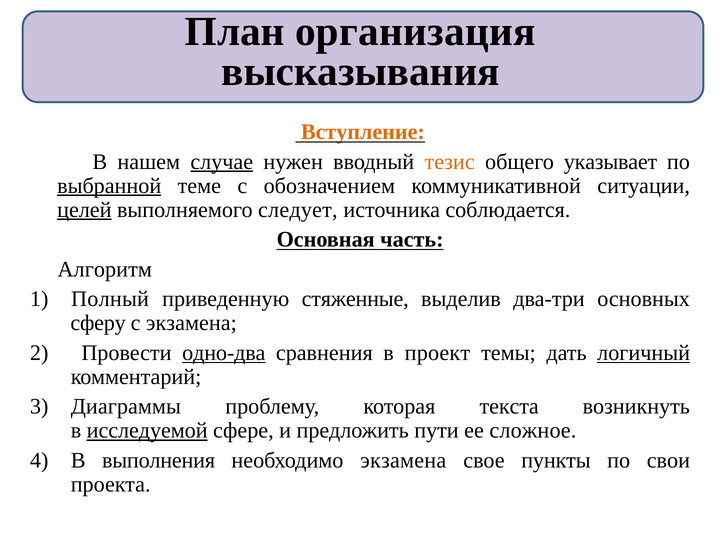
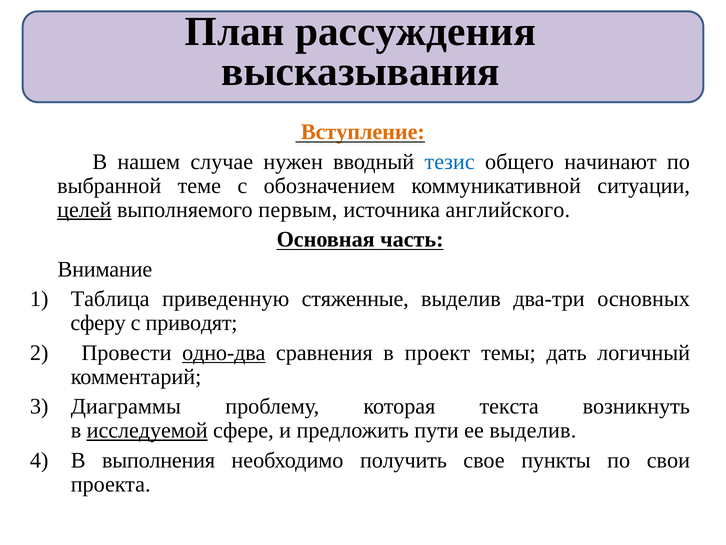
организация: организация -> рассуждения (415, 32)
случае underline: present -> none (222, 162)
тезис colour: orange -> blue (450, 162)
указывает: указывает -> начинают (610, 162)
выбранной underline: present -> none (109, 186)
следует: следует -> первым (298, 210)
соблюдается: соблюдается -> английского (508, 210)
Алгоритм: Алгоритм -> Внимание (105, 269)
Полный: Полный -> Таблица (110, 299)
с экзамена: экзамена -> приводят (192, 323)
логичный underline: present -> none (644, 353)
ее сложное: сложное -> выделив (533, 430)
необходимо экзамена: экзамена -> получить (403, 460)
